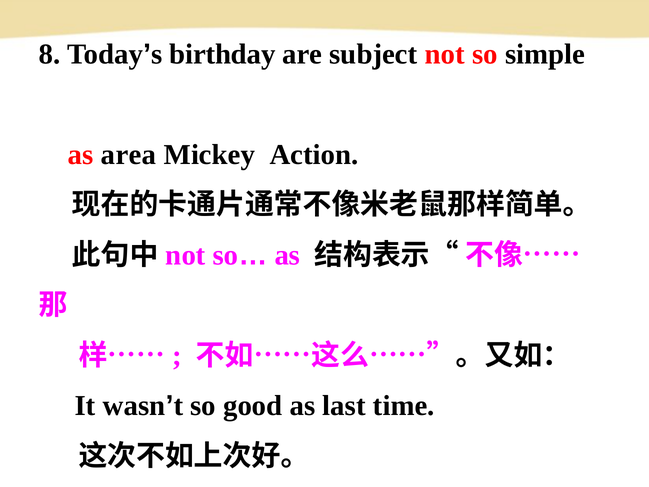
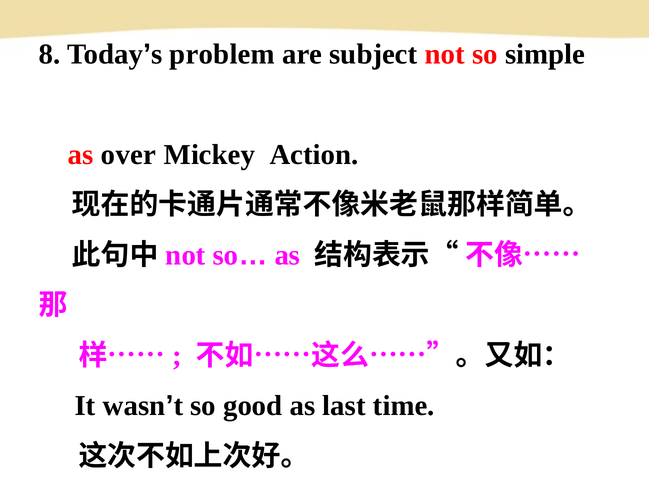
birthday: birthday -> problem (222, 54)
area: area -> over (128, 155)
